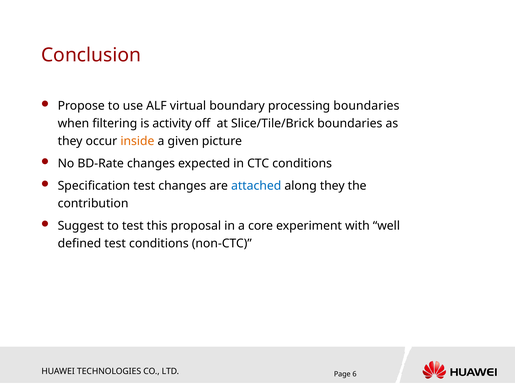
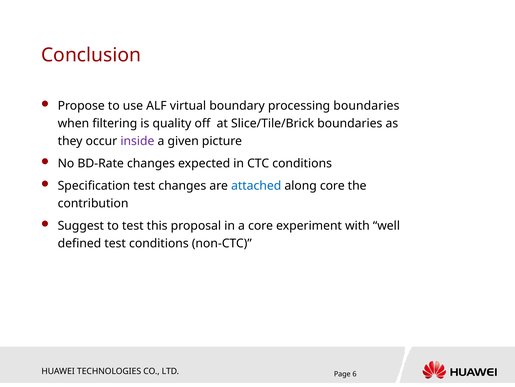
activity: activity -> quality (172, 123)
inside colour: orange -> purple (137, 141)
along they: they -> core (332, 186)
